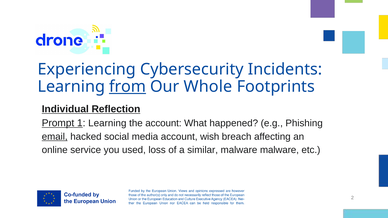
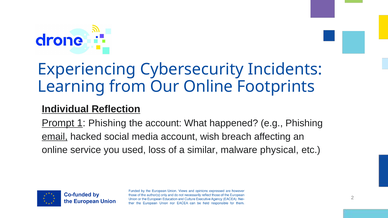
from underline: present -> none (128, 87)
Our Whole: Whole -> Online (208, 87)
1 Learning: Learning -> Phishing (107, 123)
malware malware: malware -> physical (279, 150)
